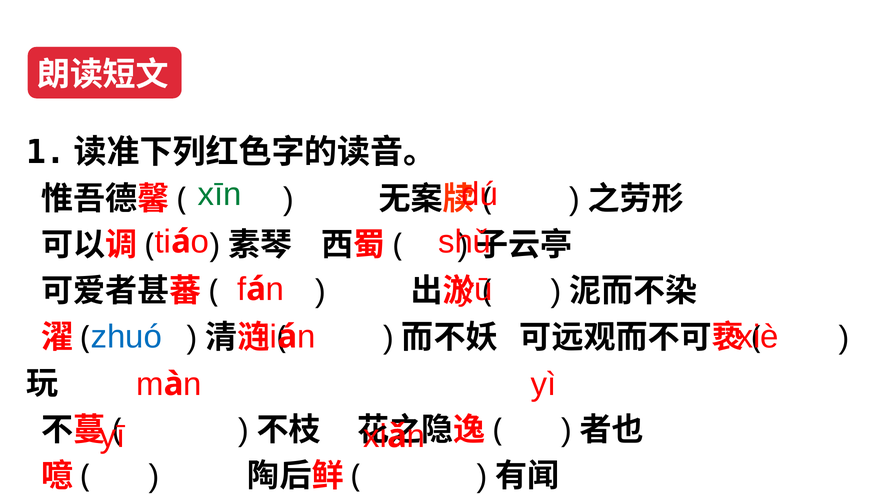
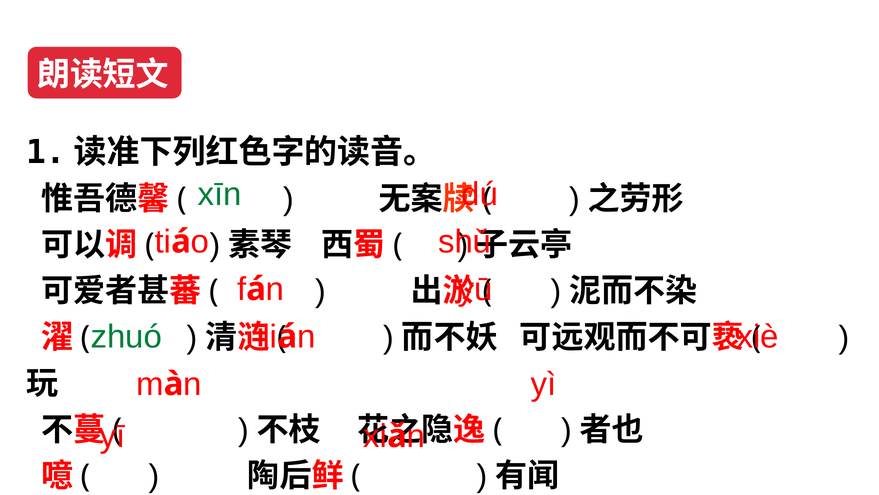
zhuó colour: blue -> green (126, 336)
